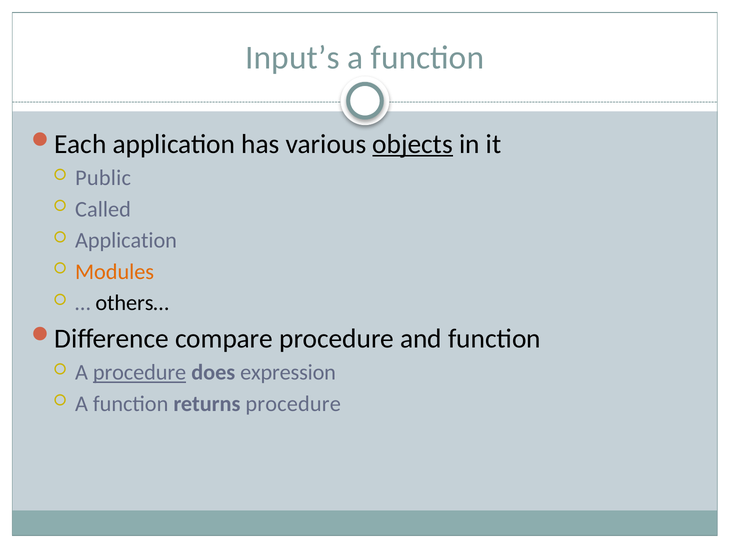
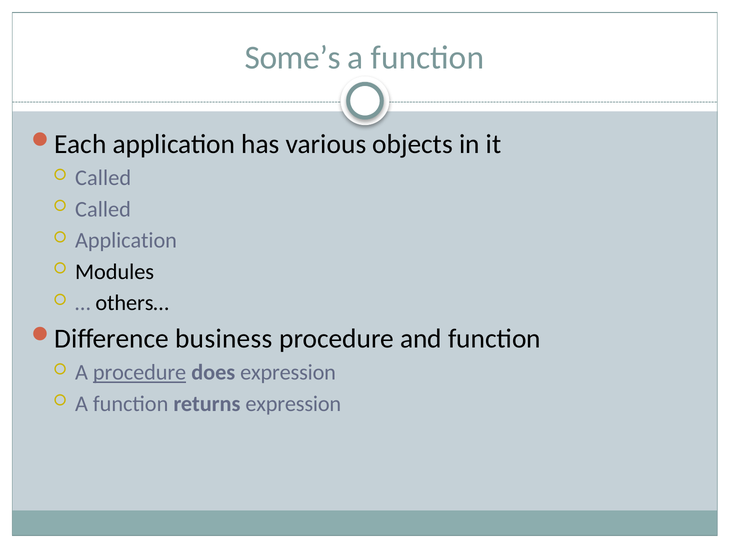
Input’s: Input’s -> Some’s (293, 57)
objects underline: present -> none (413, 144)
Public: Public -> Called (103, 178)
Modules colour: orange -> black (115, 271)
compare: compare -> business (224, 338)
returns procedure: procedure -> expression (293, 403)
